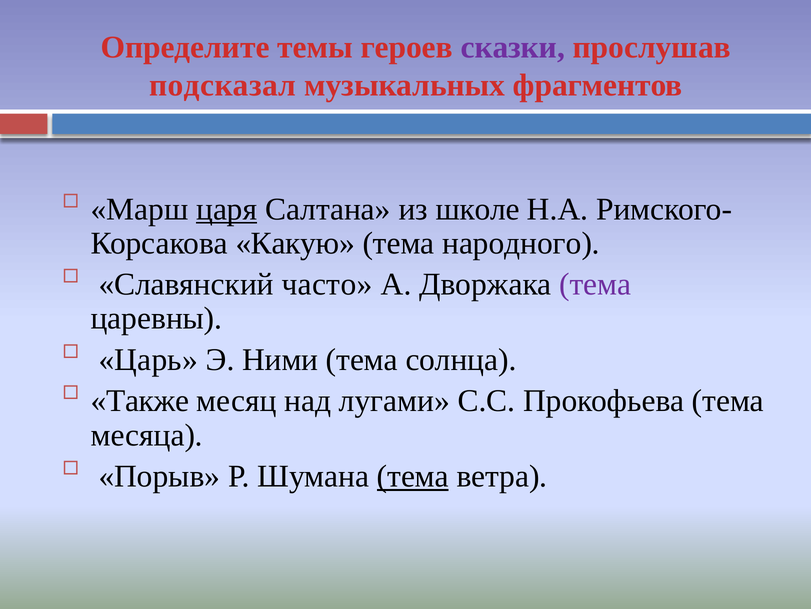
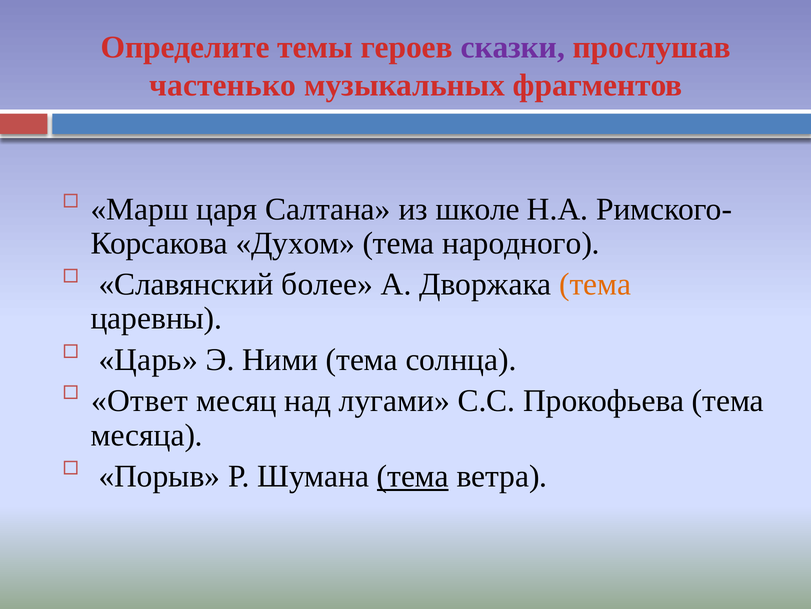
подсказал: подсказал -> частенько (223, 85)
царя underline: present -> none (227, 209)
Какую: Какую -> Духом (295, 243)
часто: часто -> более (327, 284)
тема colour: purple -> orange (595, 284)
Также: Также -> Ответ (140, 400)
